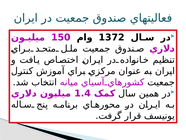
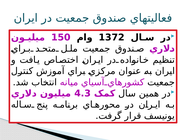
1.4: 1.4 -> 4.3 (83, 93)
